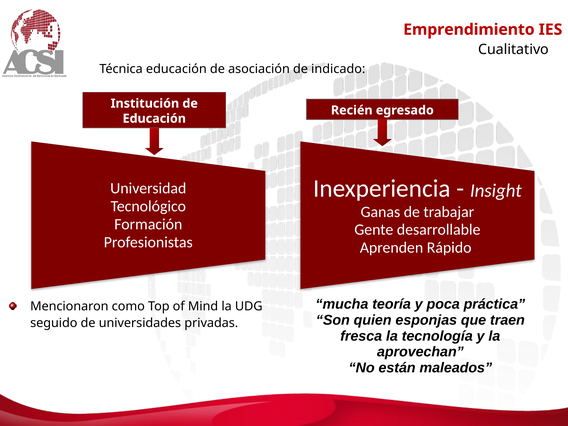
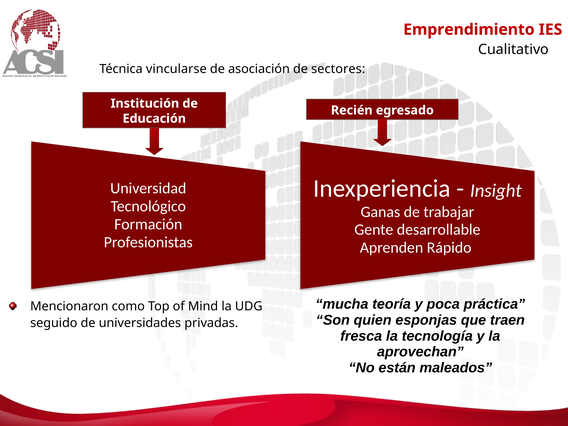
Técnica educación: educación -> vincularse (176, 69)
indicado: indicado -> sectores (338, 69)
